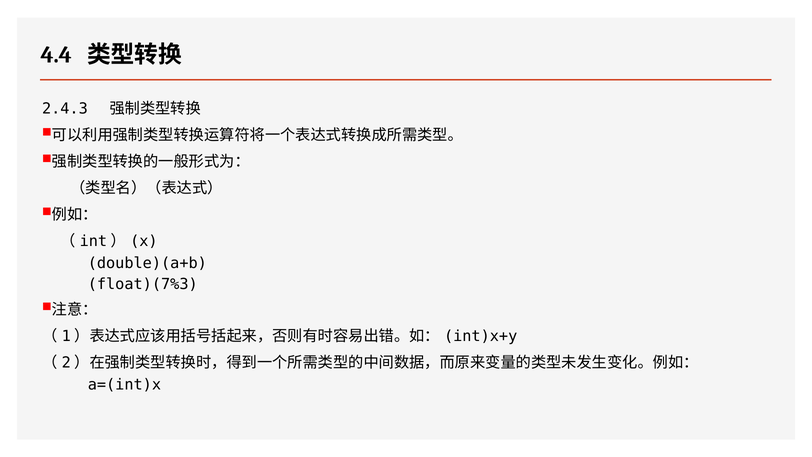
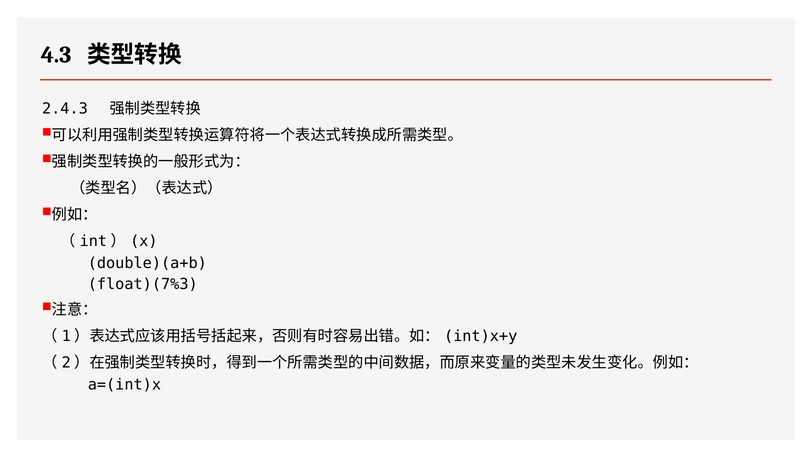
4.4: 4.4 -> 4.3 (56, 55)
